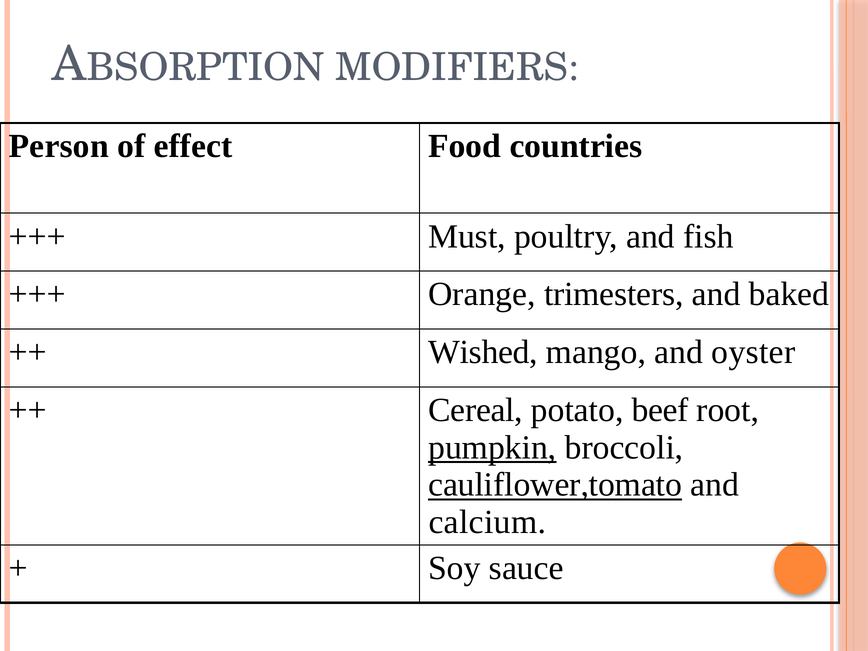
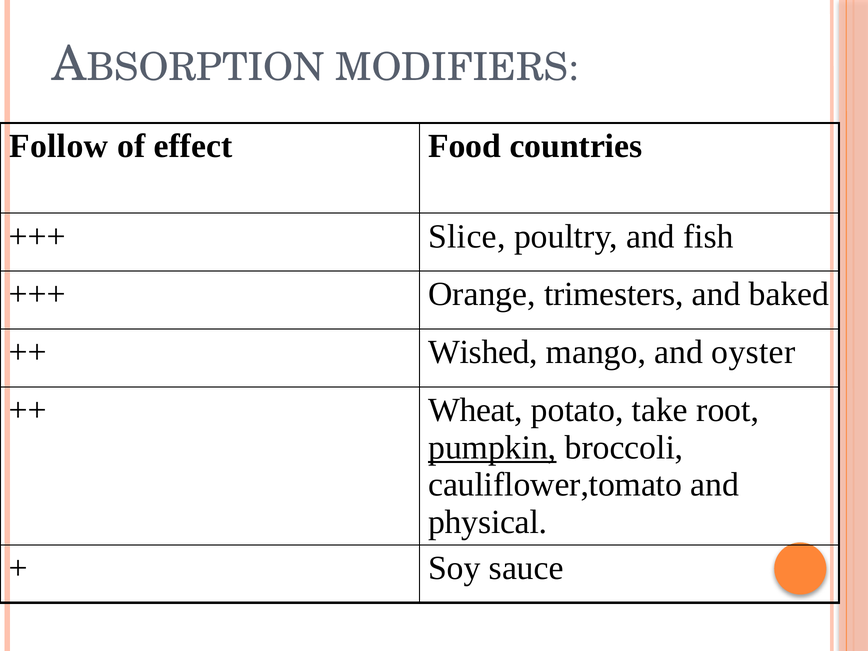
Person: Person -> Follow (59, 146)
Must: Must -> Slice (467, 236)
Cereal: Cereal -> Wheat (476, 410)
beef: beef -> take (660, 410)
cauliflower,tomato underline: present -> none (555, 485)
calcium: calcium -> physical (488, 522)
